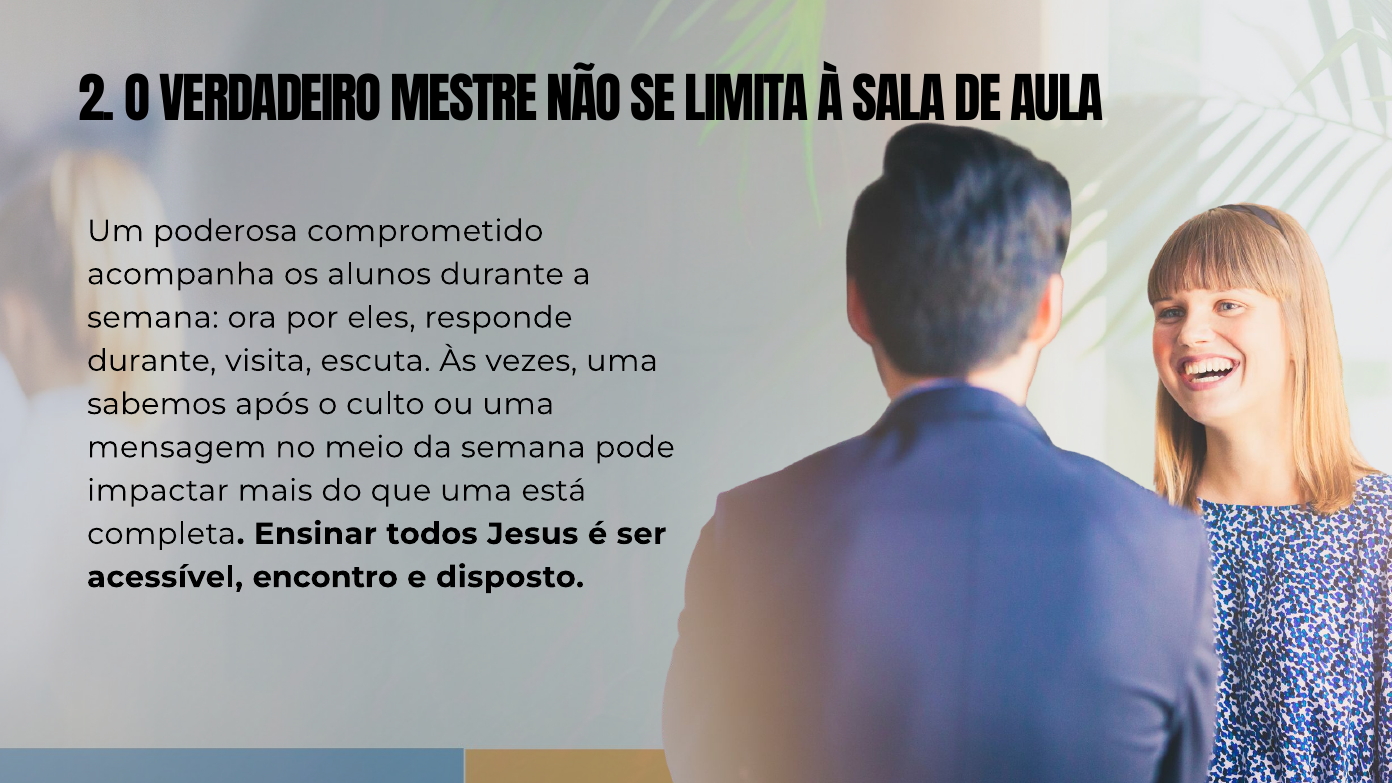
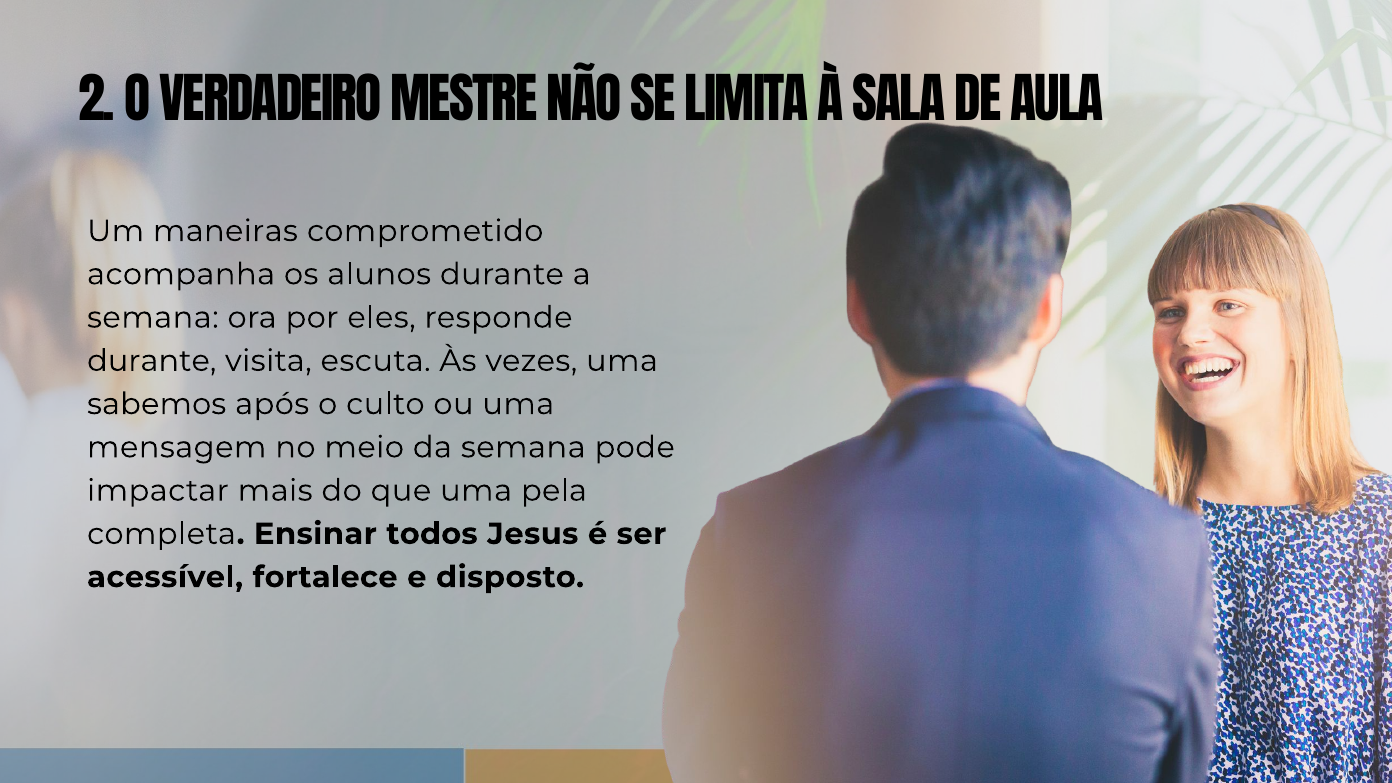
poderosa: poderosa -> maneiras (225, 231)
está: está -> pela (554, 491)
encontro: encontro -> fortalece (325, 577)
